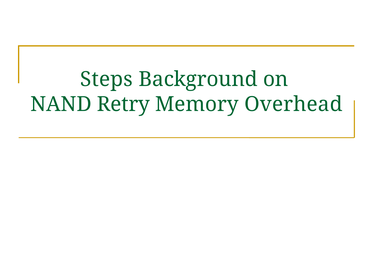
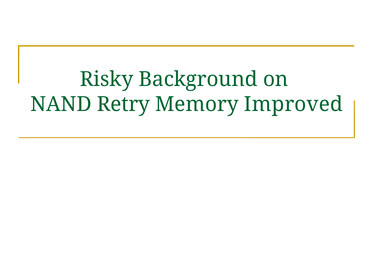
Steps: Steps -> Risky (107, 79)
Overhead: Overhead -> Improved (293, 104)
